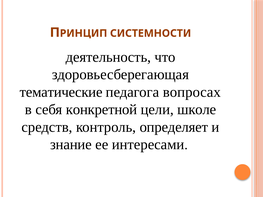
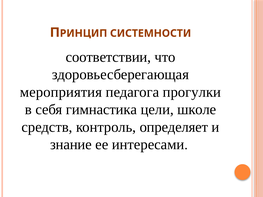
деятельность: деятельность -> соответствии (108, 57)
тематические: тематические -> мероприятия (61, 92)
вопросах: вопросах -> прогулки (192, 92)
конкретной: конкретной -> гимнастика (102, 110)
